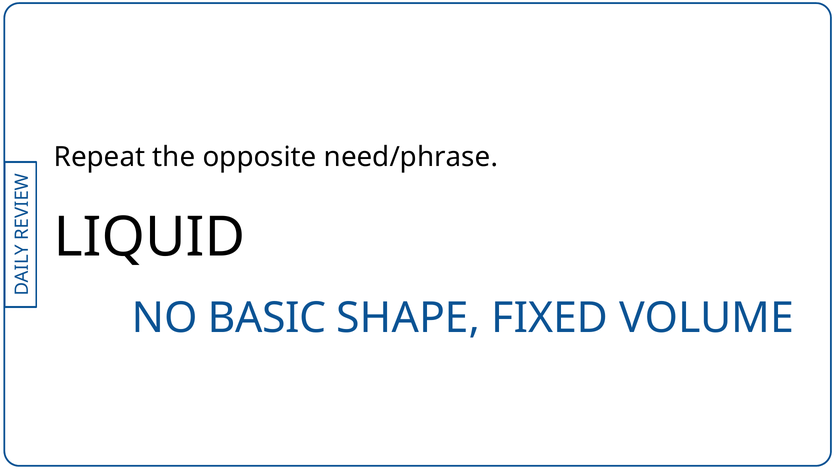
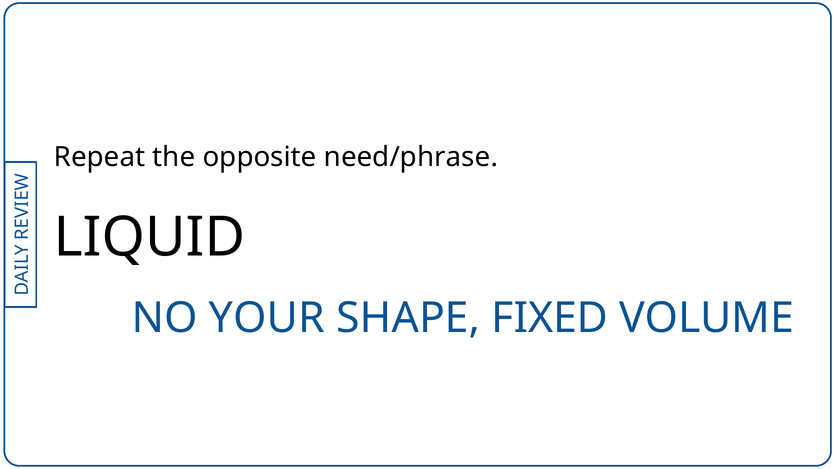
BASIC: BASIC -> YOUR (267, 318)
